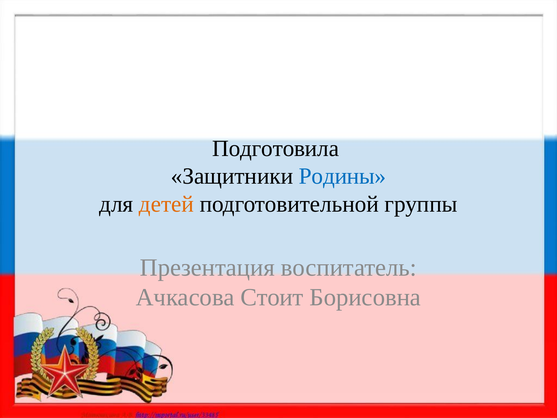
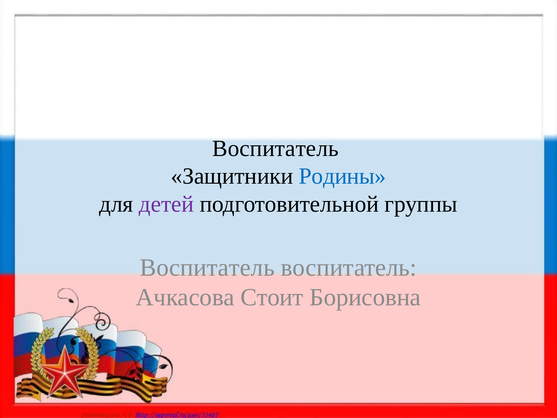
Подготовила: Подготовила -> Воспитатель (275, 148)
детей colour: orange -> purple (166, 204)
Презентация: Презентация -> Воспитатель (207, 267)
